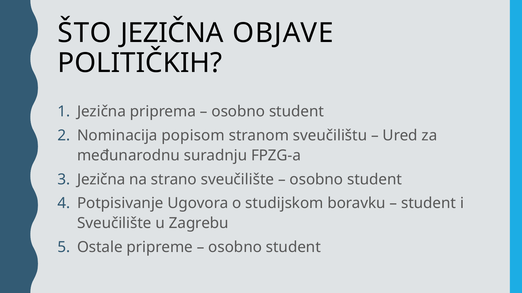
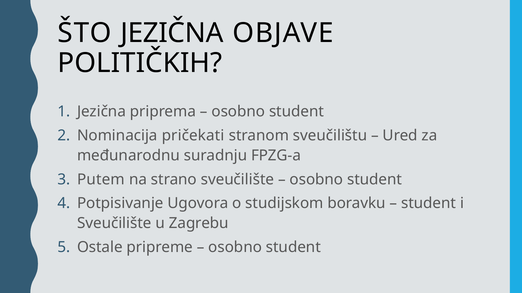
popisom: popisom -> pričekati (193, 136)
Jezična: Jezična -> Putem (101, 180)
